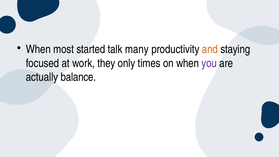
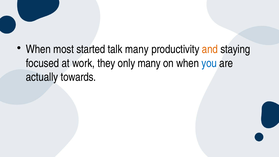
only times: times -> many (149, 63)
you colour: purple -> blue (209, 63)
balance: balance -> towards (78, 77)
